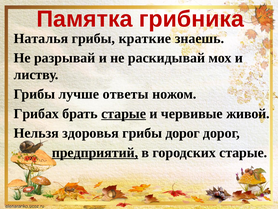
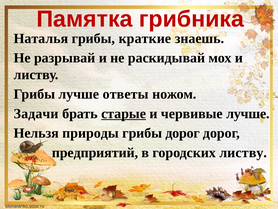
Грибах: Грибах -> Задачи (36, 113)
червивые живой: живой -> лучше (248, 113)
здоровья: здоровья -> природы (91, 133)
предприятий underline: present -> none (95, 152)
городских старые: старые -> листву (243, 152)
